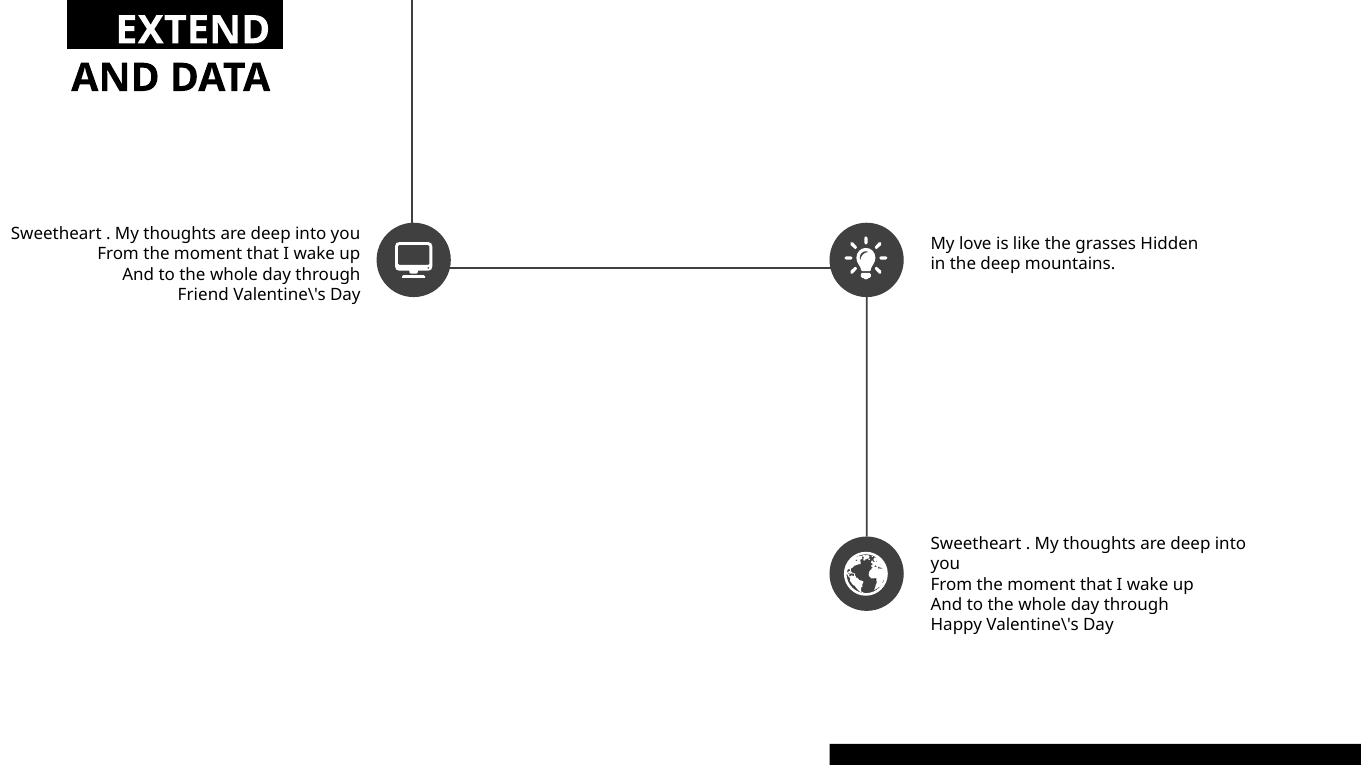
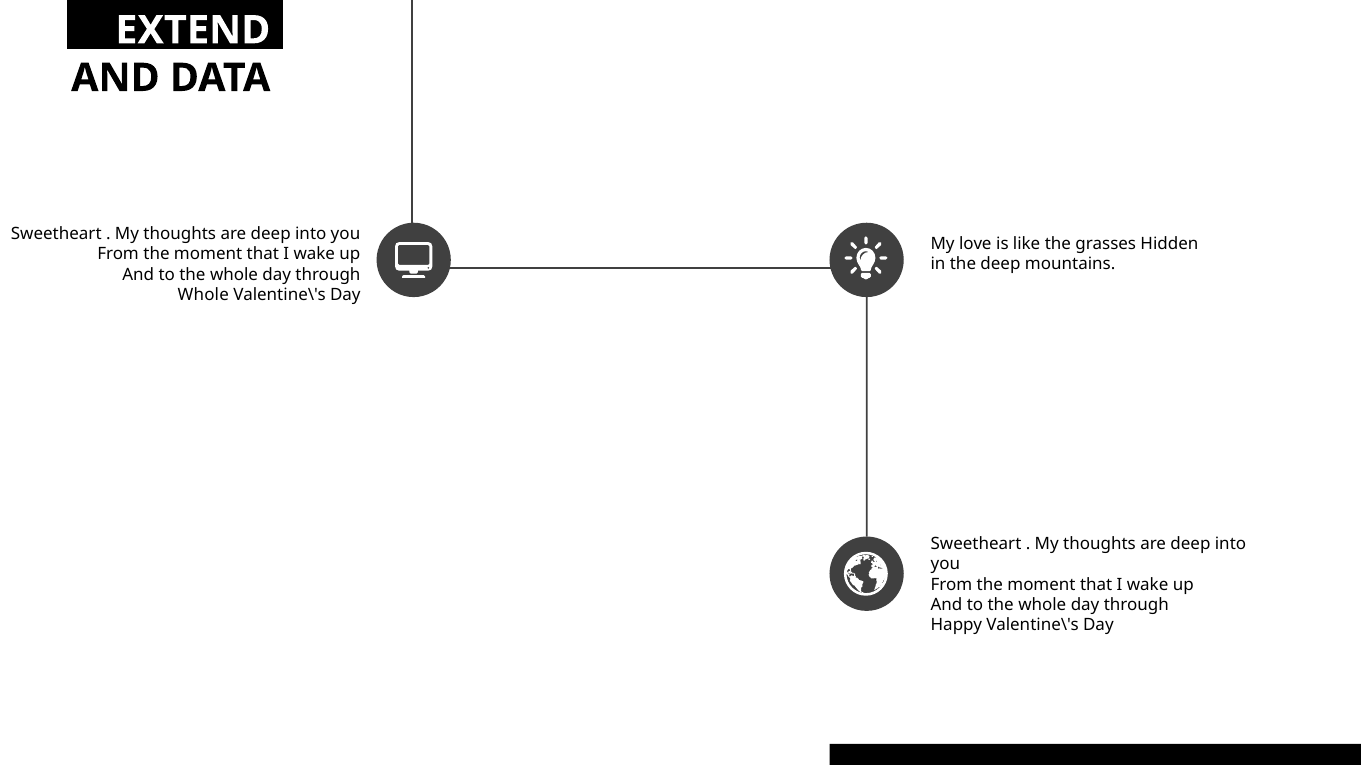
Friend: Friend -> Whole (203, 295)
